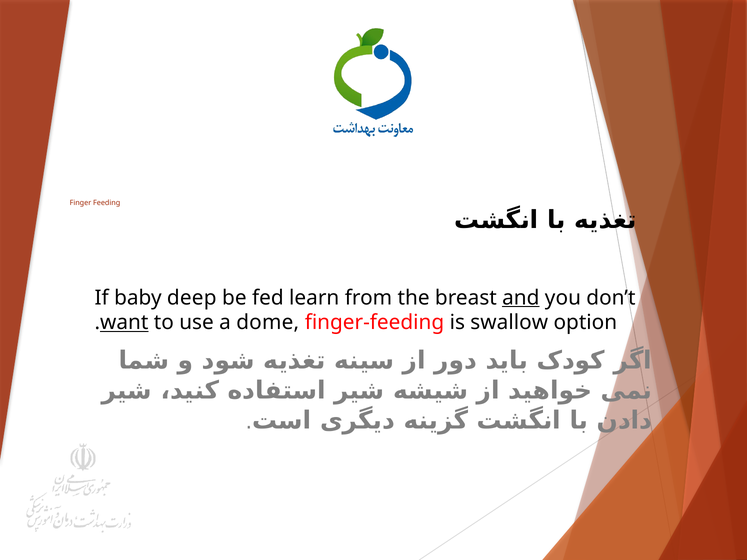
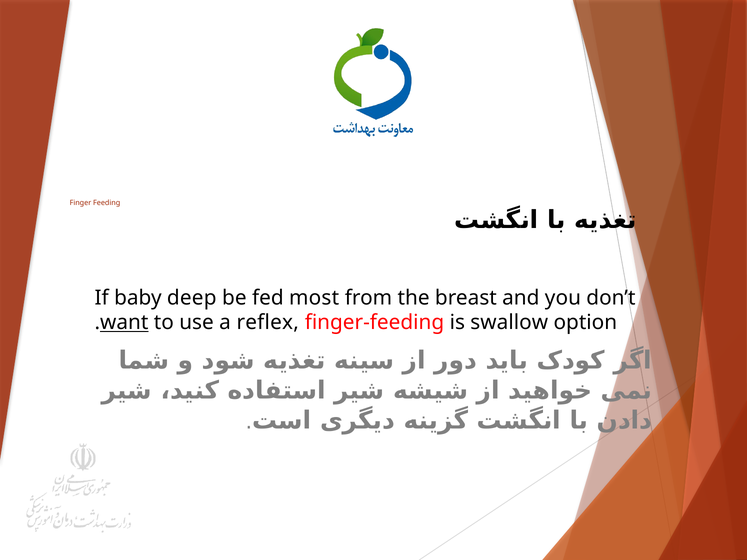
learn: learn -> most (314, 298)
and underline: present -> none (521, 298)
dome: dome -> reflex (268, 323)
